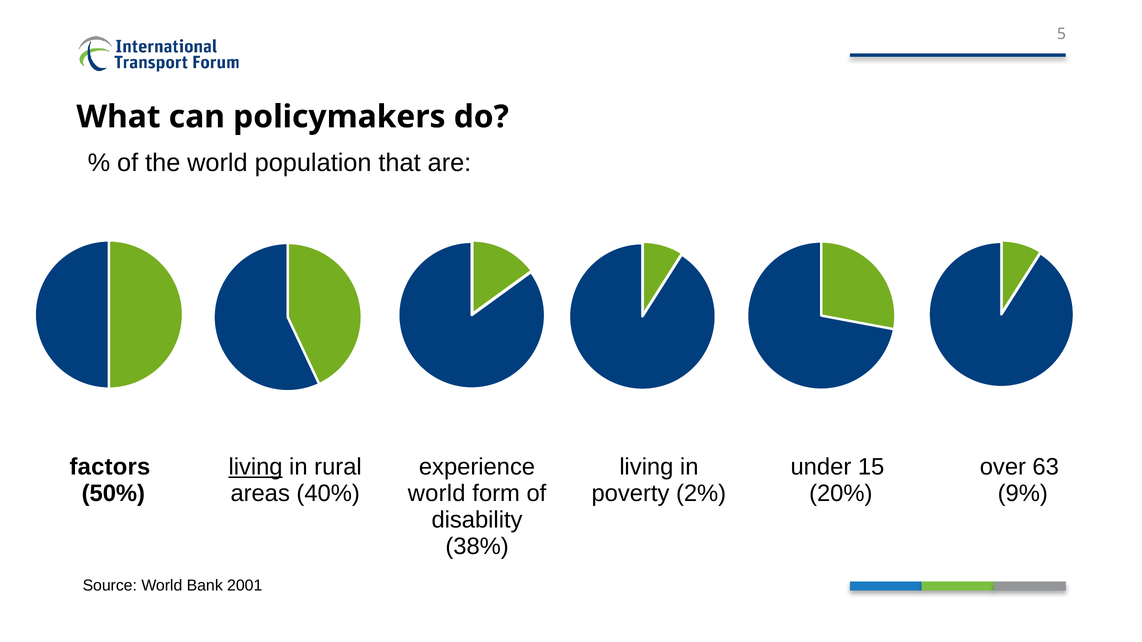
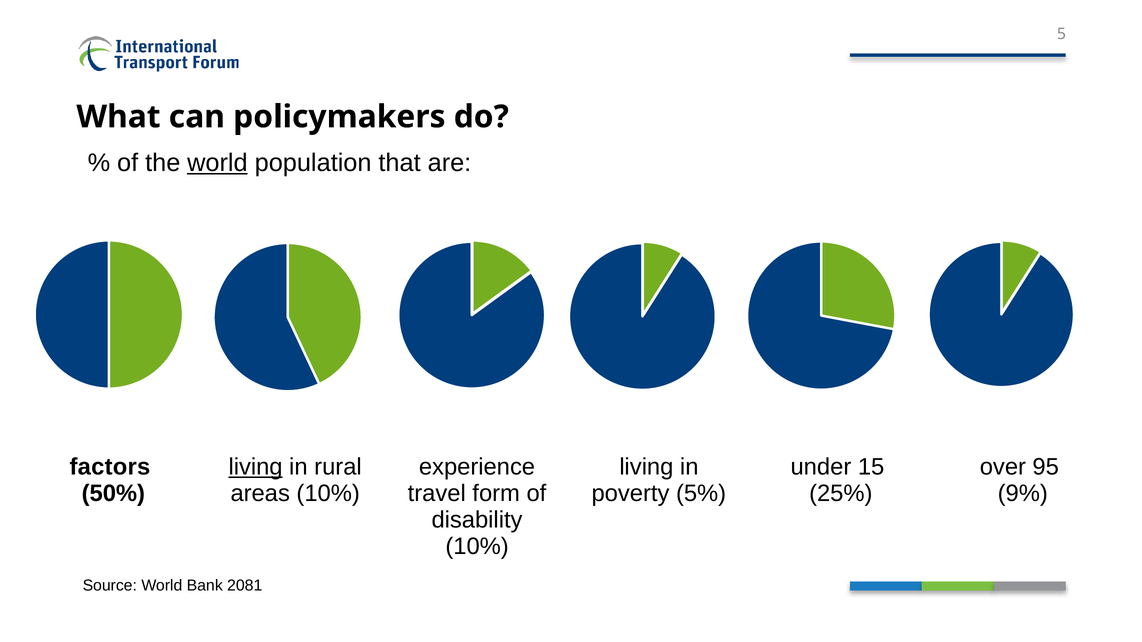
world underline: none -> present (217, 163)
63: 63 -> 95 (1046, 467)
areas 40%: 40% -> 10% (328, 494)
world: world -> travel (437, 494)
2%: 2% -> 5% (701, 494)
20%: 20% -> 25% (841, 494)
38%: 38% -> 10% (477, 547)
2001: 2001 -> 2081 (245, 586)
